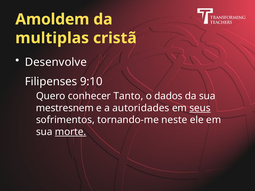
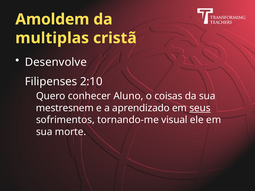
9:10: 9:10 -> 2:10 (91, 82)
Tanto: Tanto -> Aluno (128, 96)
dados: dados -> coisas (168, 96)
autoridades: autoridades -> aprendizado (141, 108)
neste: neste -> visual (174, 120)
morte underline: present -> none (71, 132)
